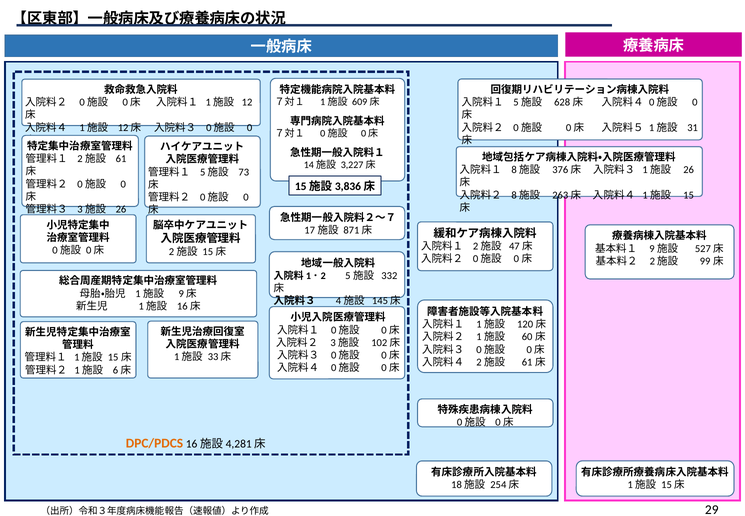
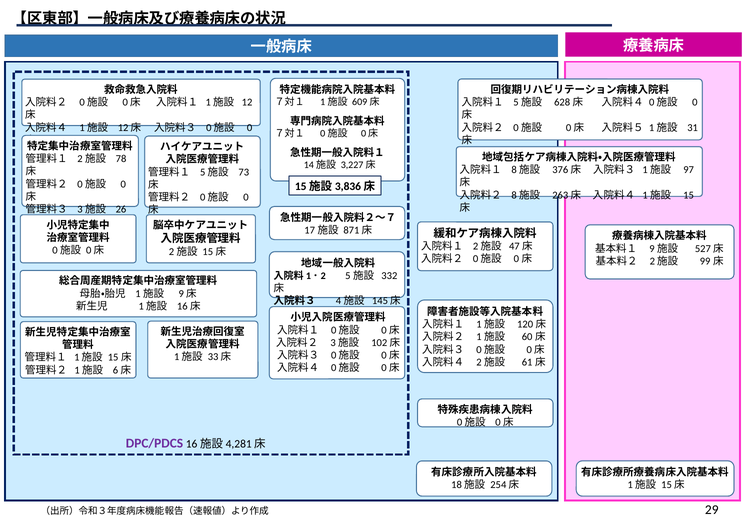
61: 61 -> 78 (121, 159)
26: 26 -> 97 (689, 170)
DPC/PDCS colour: orange -> purple (154, 443)
